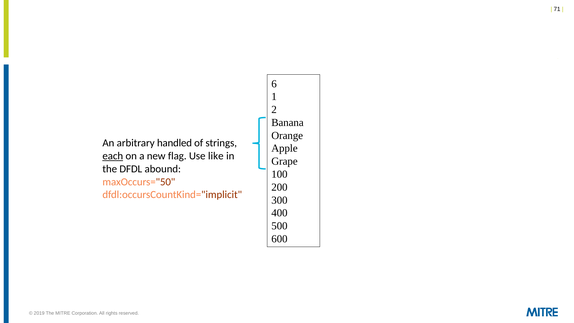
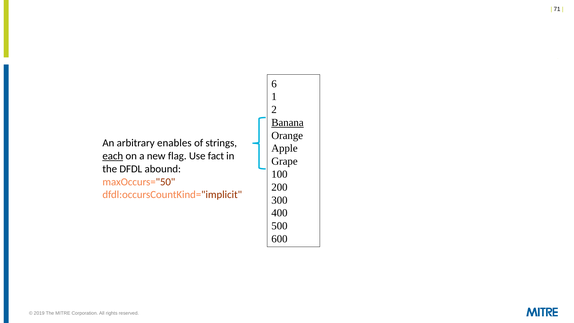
Banana underline: none -> present (288, 123)
handled: handled -> enables (174, 143)
like: like -> fact (216, 156)
